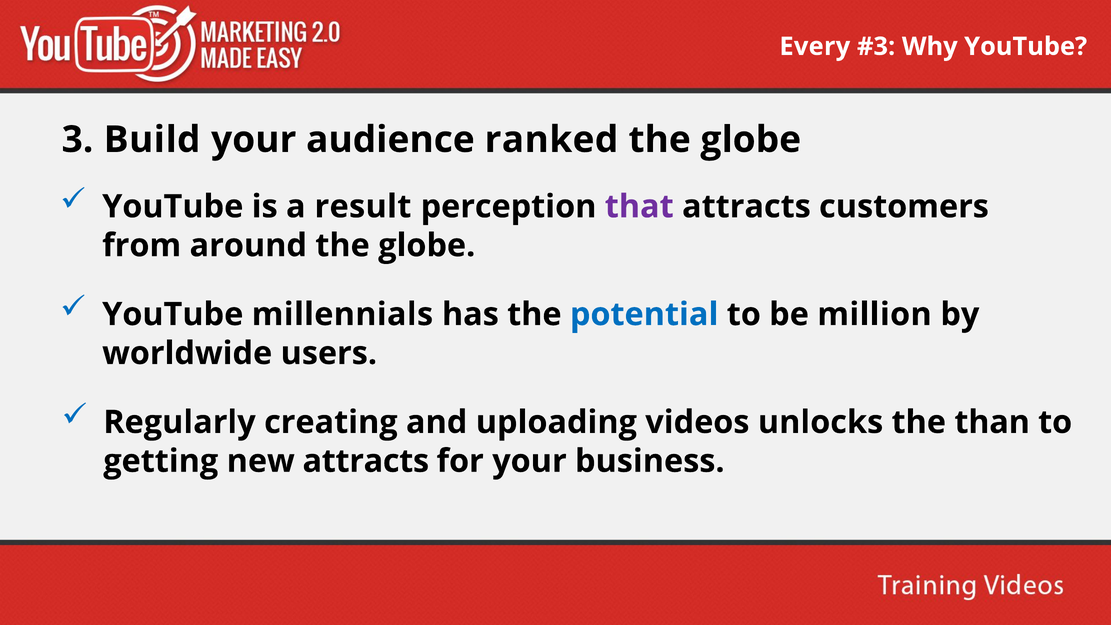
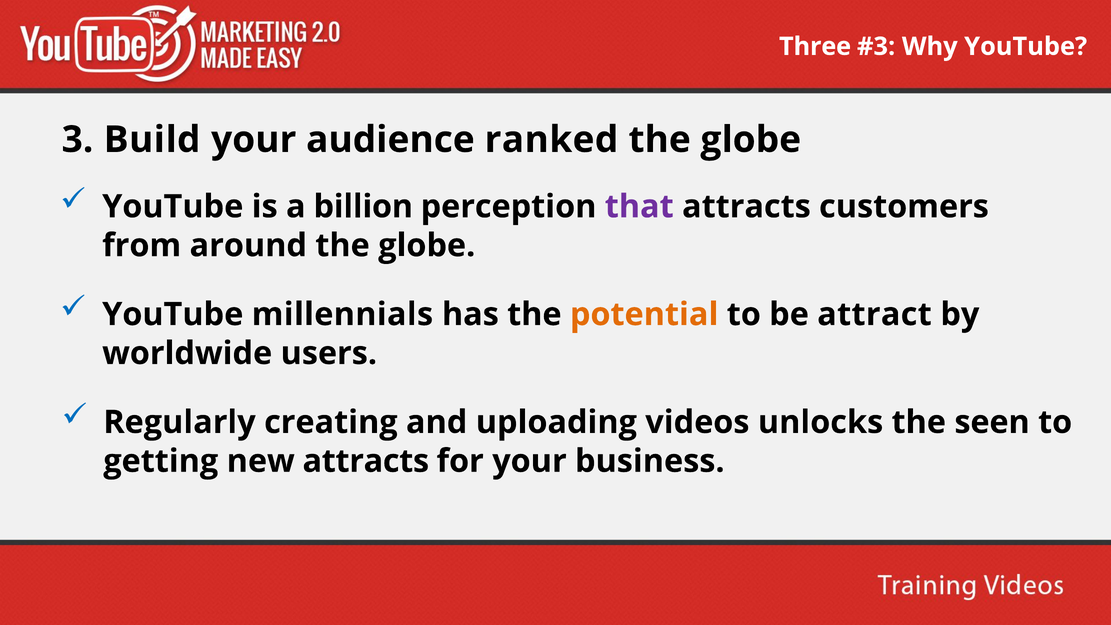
Every: Every -> Three (815, 46)
result: result -> billion (363, 207)
potential colour: blue -> orange (644, 314)
million: million -> attract (874, 314)
than: than -> seen (992, 422)
